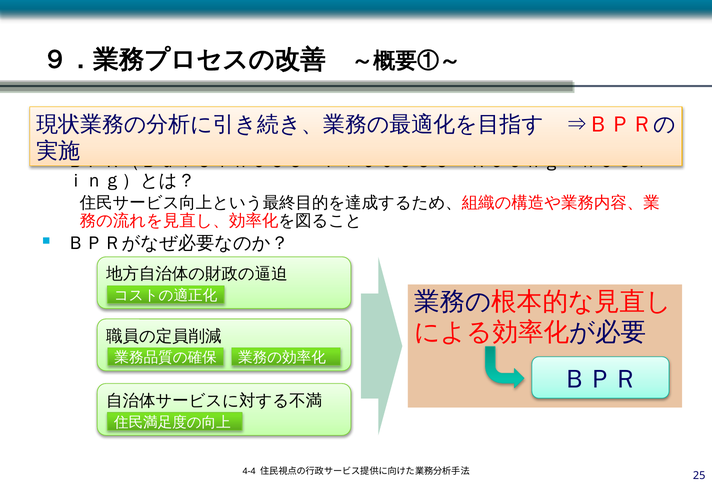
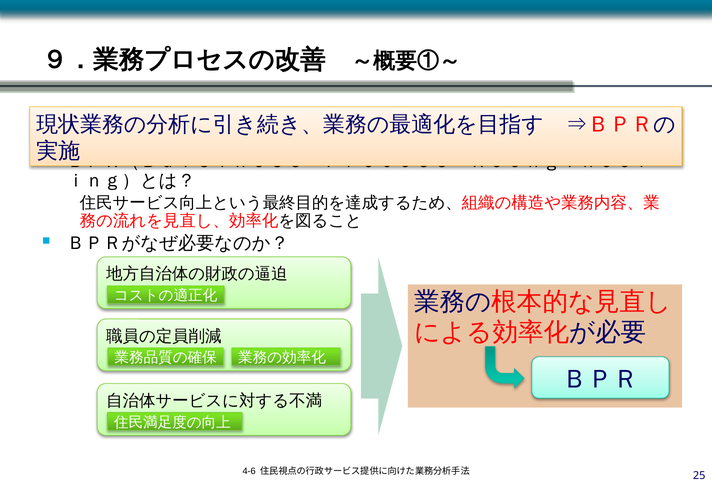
4-4: 4-4 -> 4-6 (249, 471)
